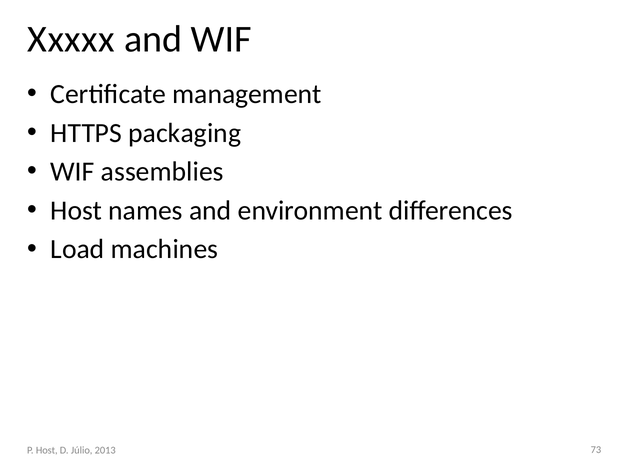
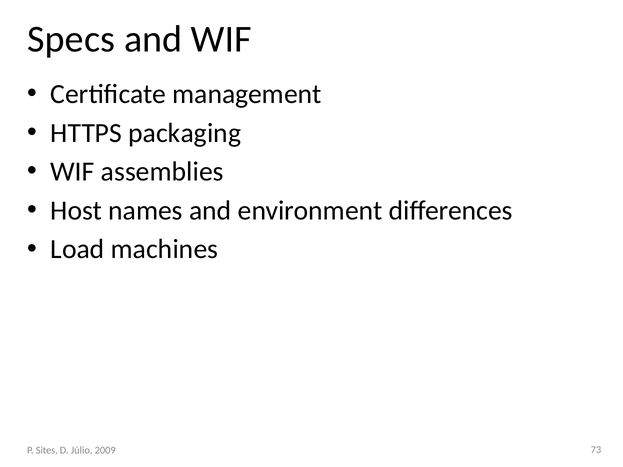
Xxxxx: Xxxxx -> Specs (71, 39)
P Host: Host -> Sites (47, 450)
2013: 2013 -> 2009 (105, 450)
